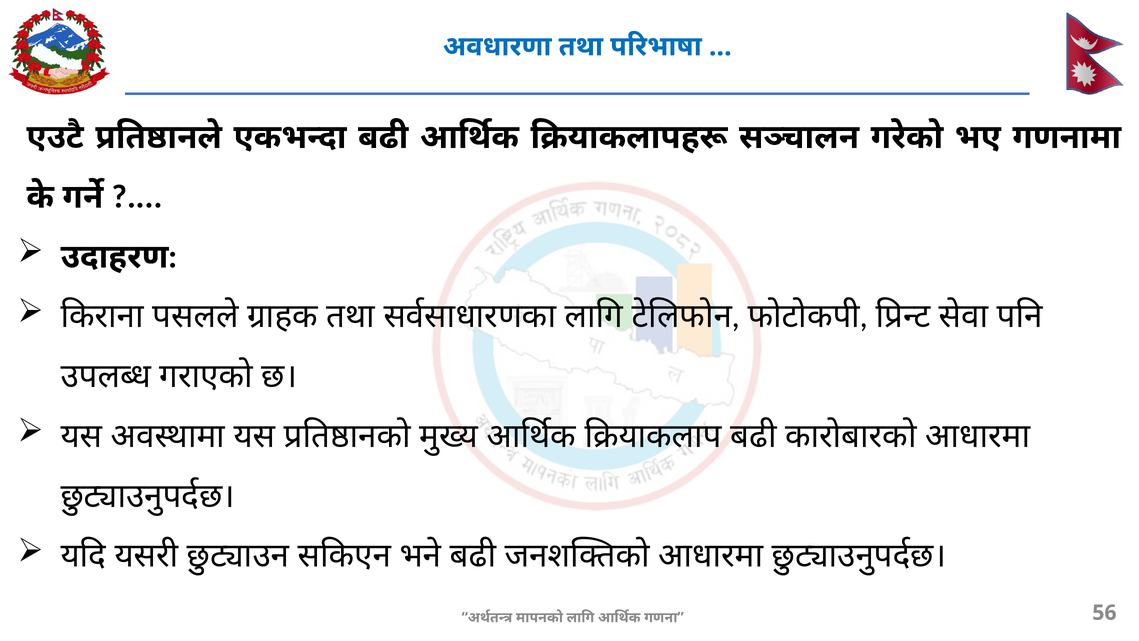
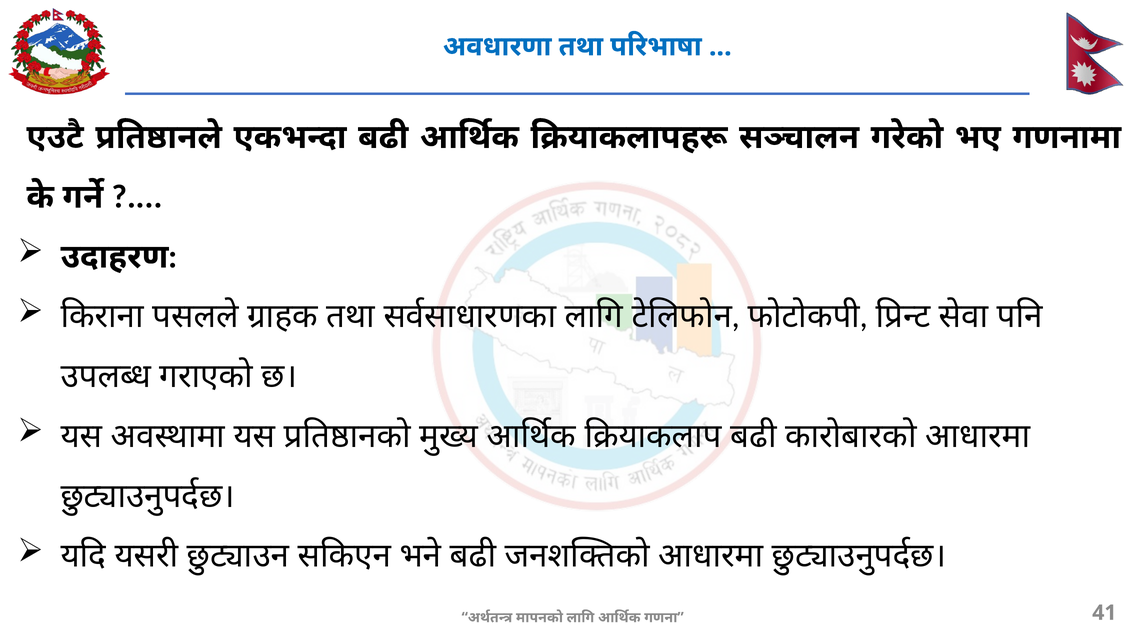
56: 56 -> 41 (1104, 612)
